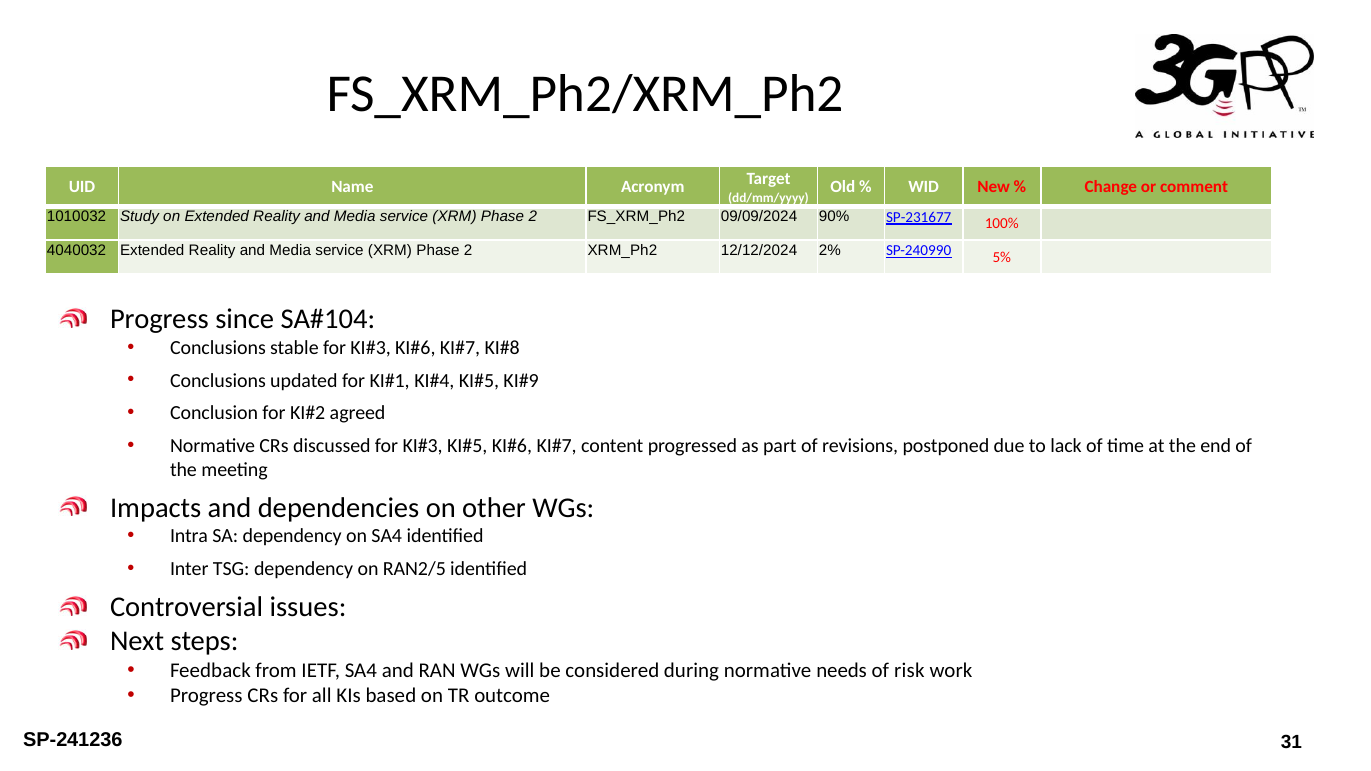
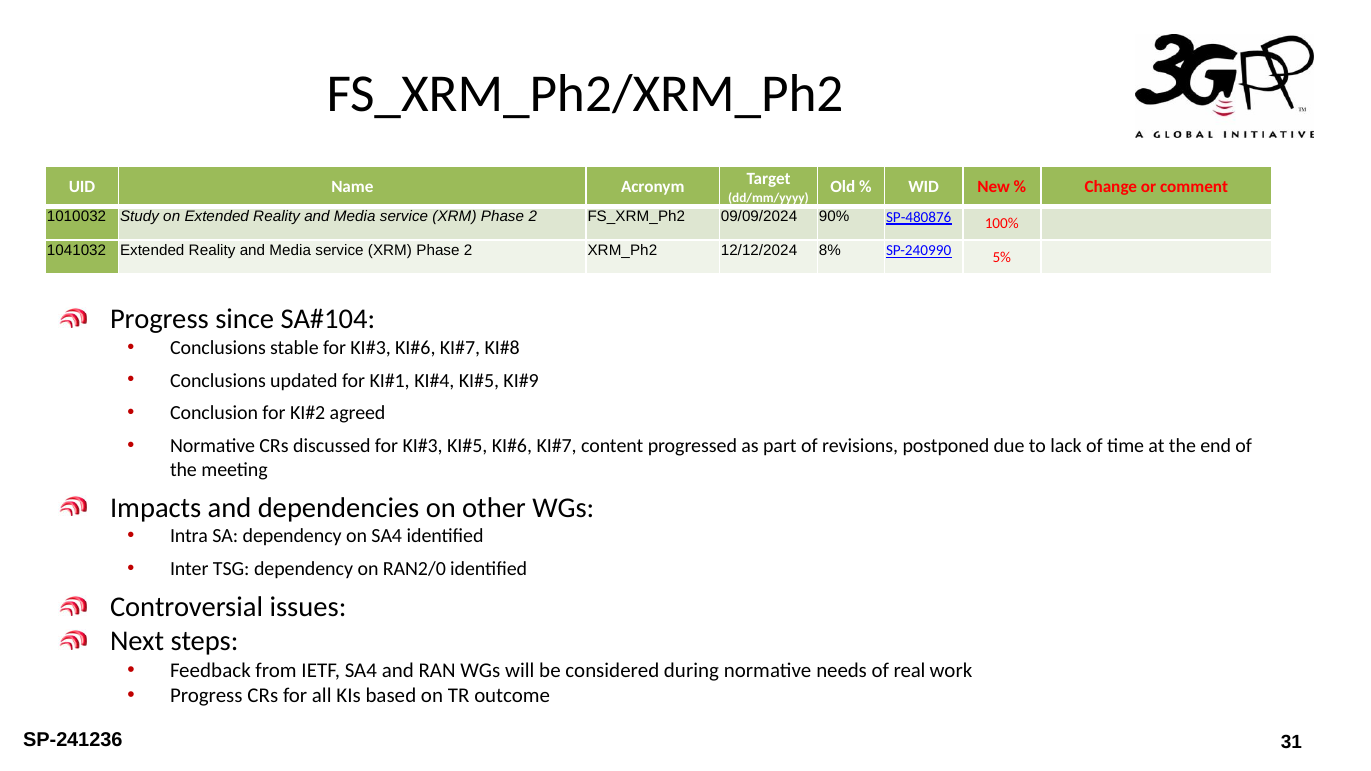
SP-231677: SP-231677 -> SP-480876 (919, 217)
4040032: 4040032 -> 1041032 (77, 250)
2%: 2% -> 8% (830, 250)
RAN2/5: RAN2/5 -> RAN2/0 (414, 569)
risk: risk -> real (910, 671)
